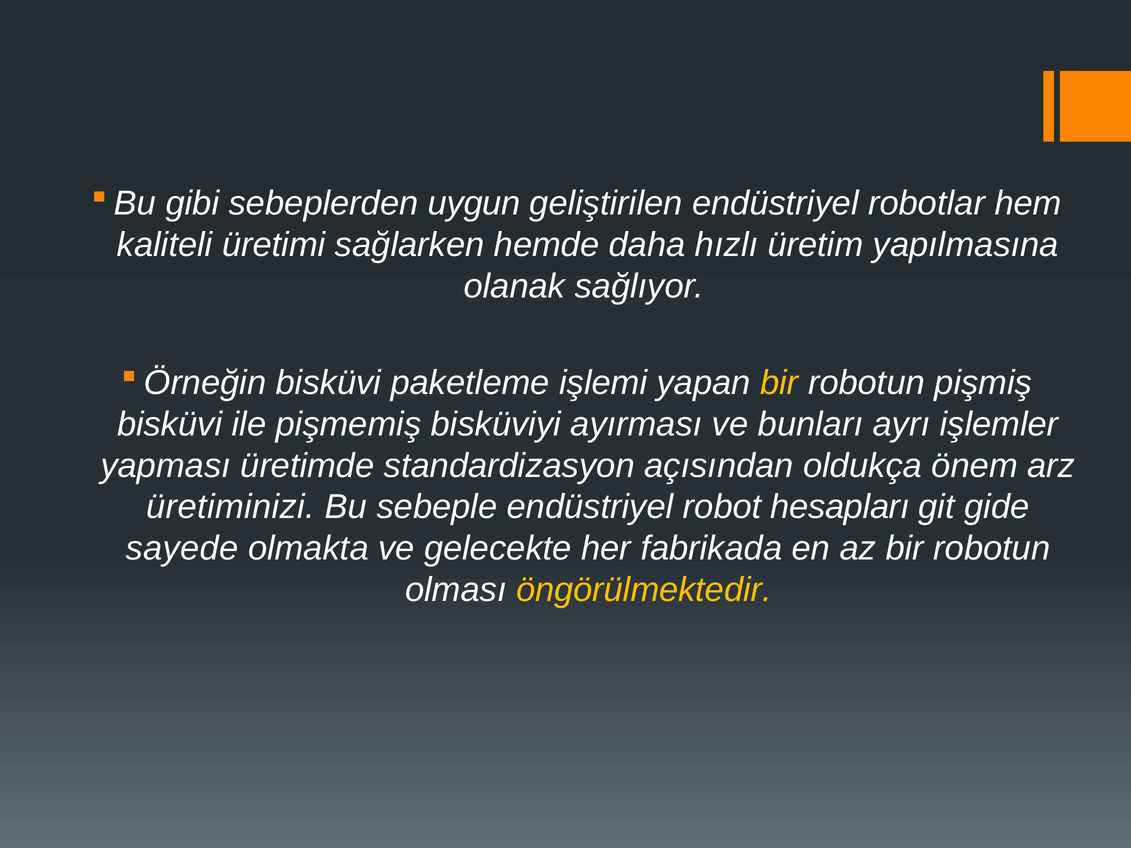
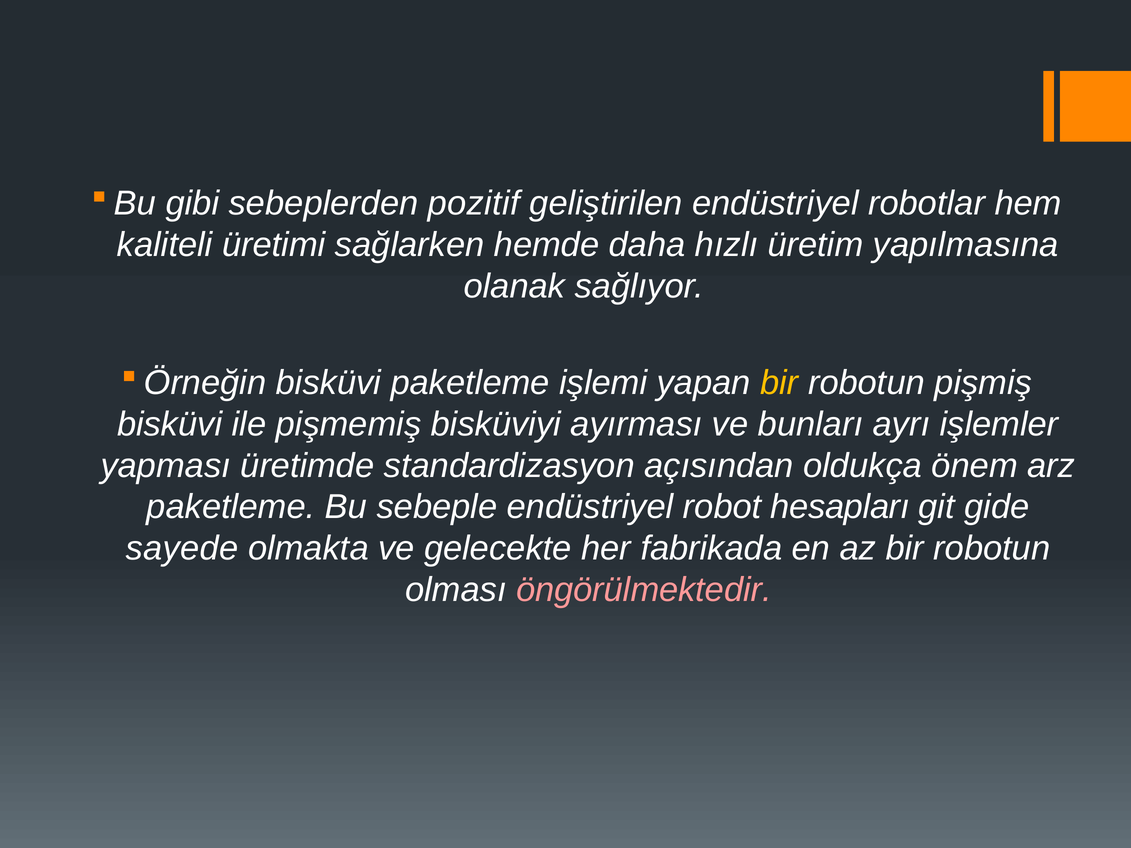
uygun: uygun -> pozitif (474, 203)
üretiminizi: üretiminizi -> paketleme (231, 507)
öngörülmektedir colour: yellow -> pink (644, 590)
